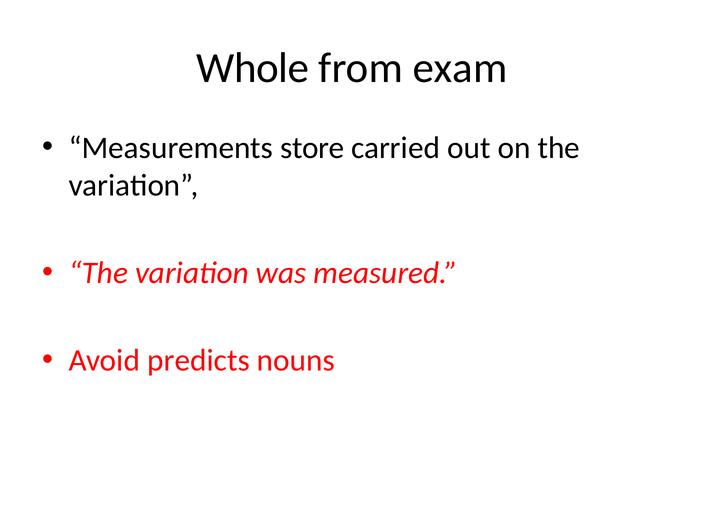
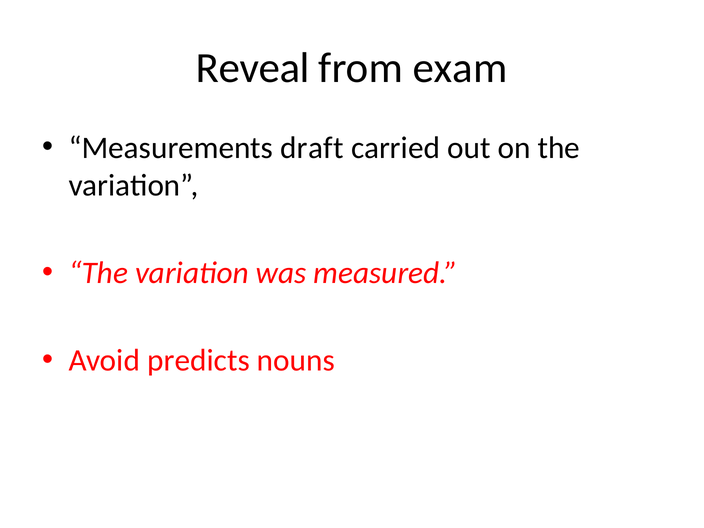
Whole: Whole -> Reveal (253, 68)
store: store -> draft (312, 148)
